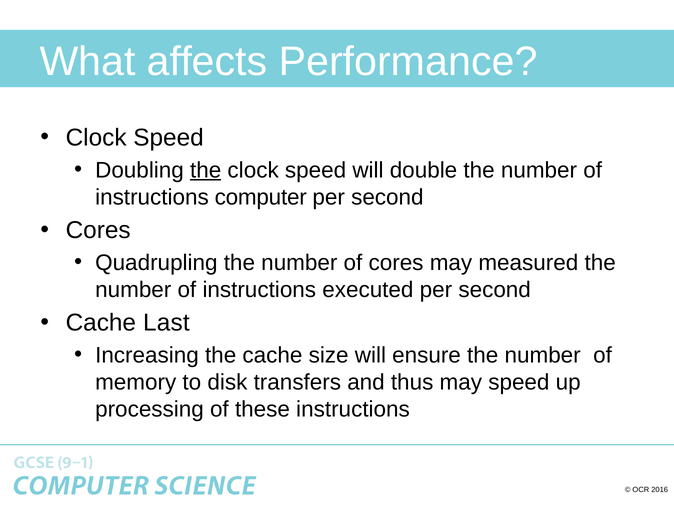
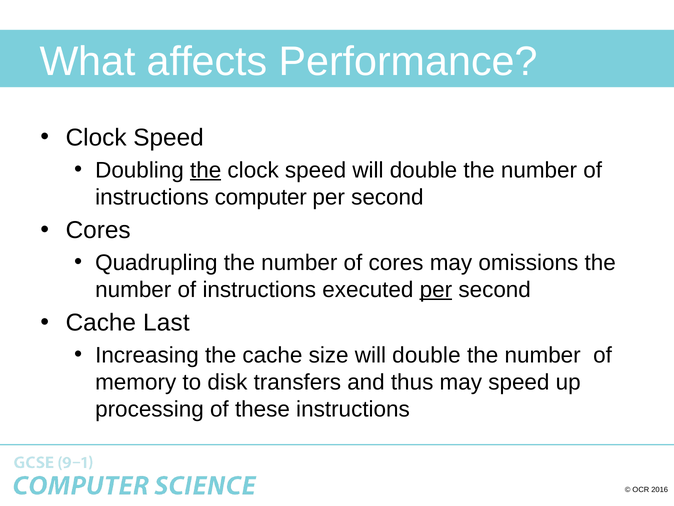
measured: measured -> omissions (528, 263)
per underline: none -> present (436, 289)
size will ensure: ensure -> double (426, 355)
